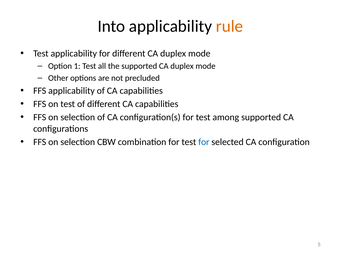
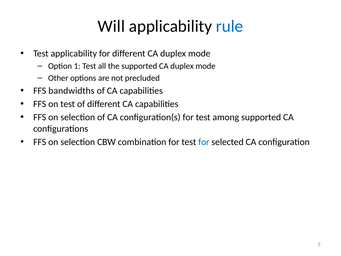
Into: Into -> Will (111, 26)
rule colour: orange -> blue (230, 26)
FFS applicability: applicability -> bandwidths (71, 91)
